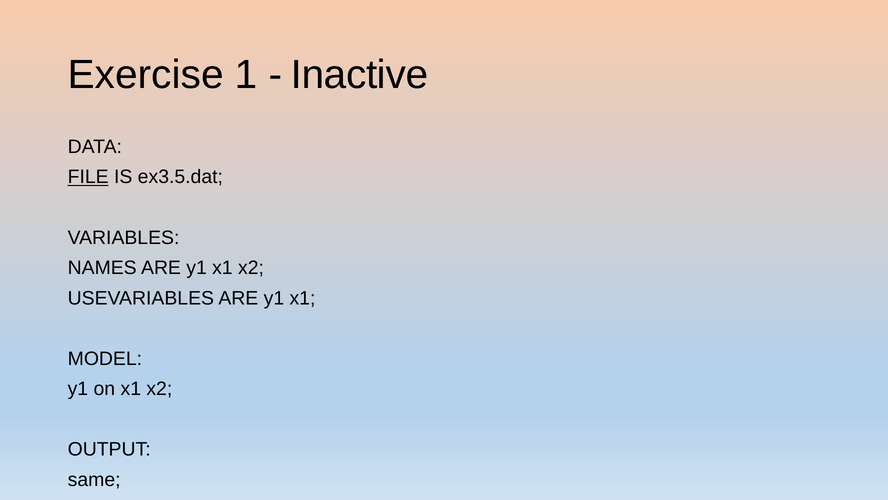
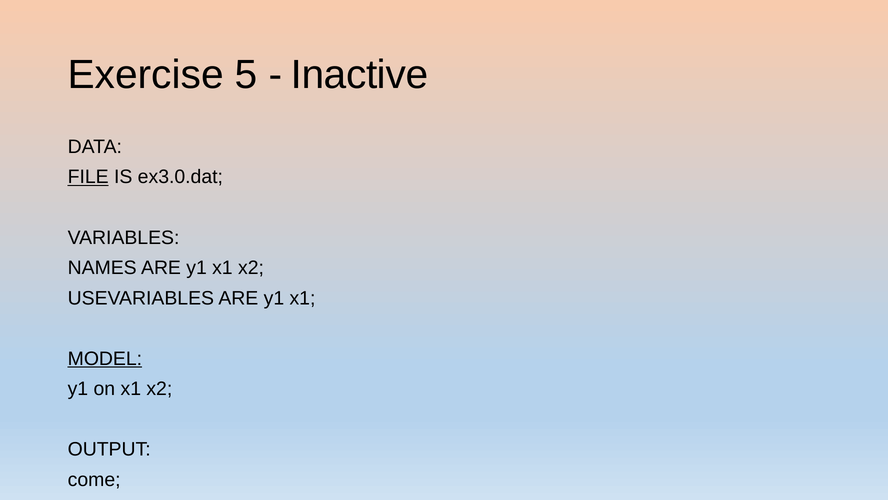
1: 1 -> 5 (246, 75)
ex3.5.dat: ex3.5.dat -> ex3.0.dat (180, 177)
MODEL underline: none -> present (105, 358)
same: same -> come (94, 479)
